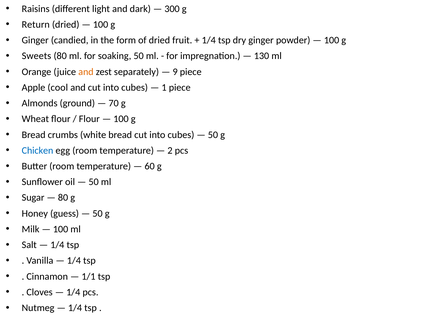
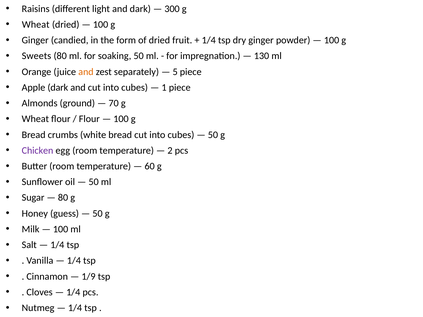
Return: Return -> Wheat (36, 25)
9: 9 -> 5 (175, 72)
Apple cool: cool -> dark (58, 88)
Chicken colour: blue -> purple (38, 151)
1/1: 1/1 -> 1/9 (89, 277)
